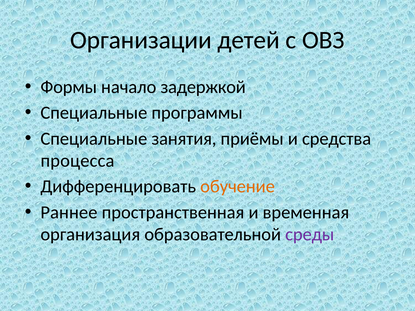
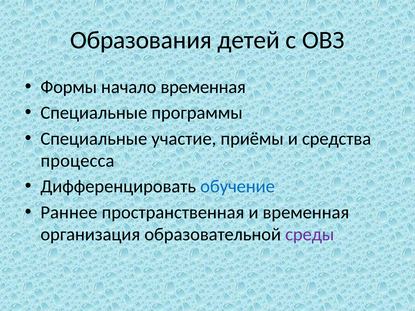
Организации: Организации -> Образования (141, 40)
начало задержкой: задержкой -> временная (203, 87)
занятия: занятия -> участие (184, 139)
обучение colour: orange -> blue (238, 187)
